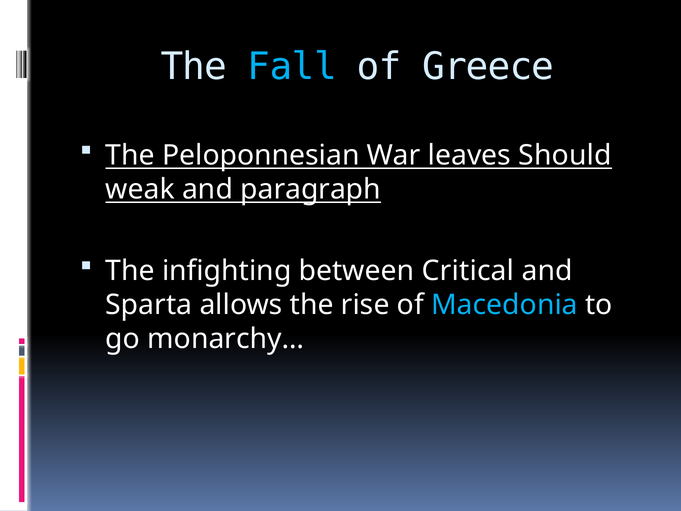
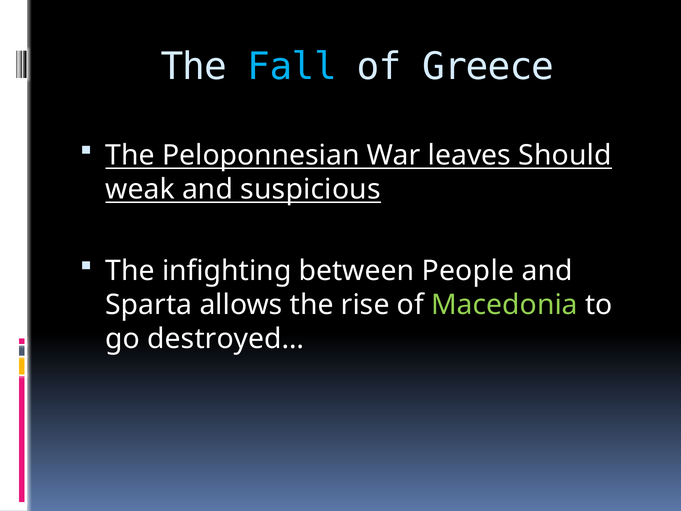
paragraph: paragraph -> suspicious (310, 189)
Critical: Critical -> People (468, 271)
Macedonia colour: light blue -> light green (504, 305)
monarchy…: monarchy… -> destroyed… (226, 339)
